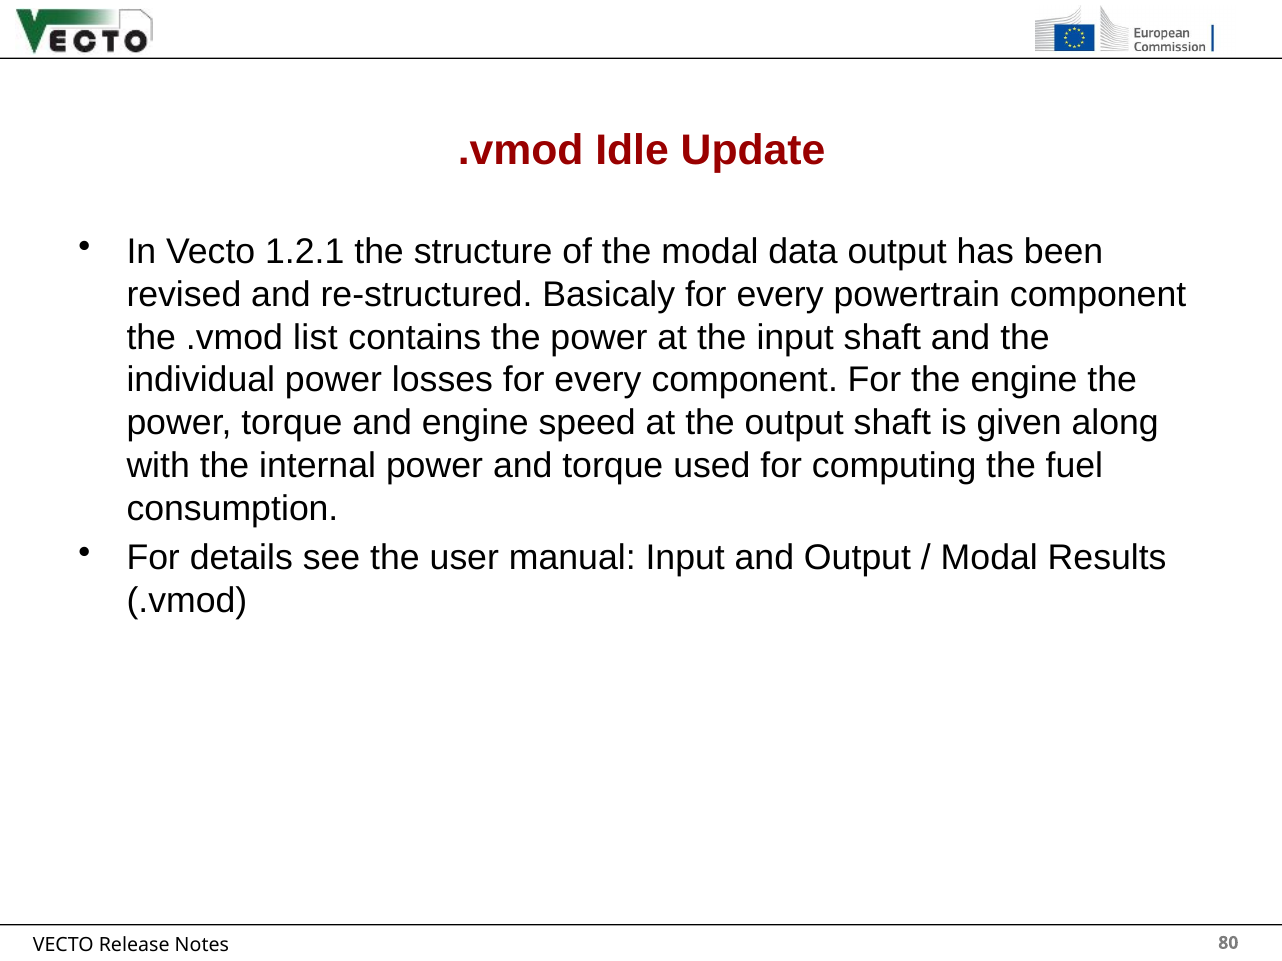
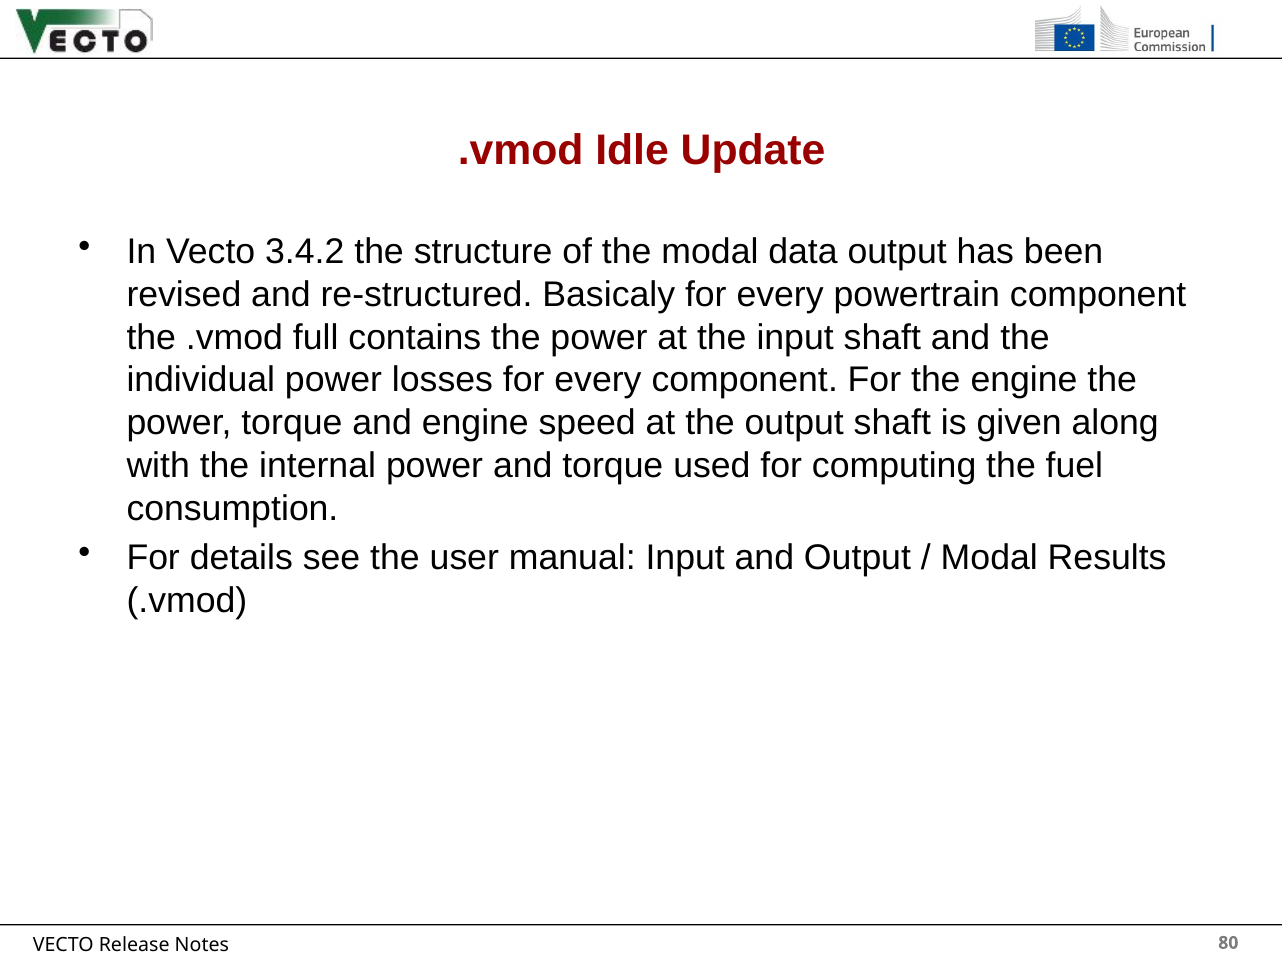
1.2.1: 1.2.1 -> 3.4.2 (305, 252)
list: list -> full (316, 338)
